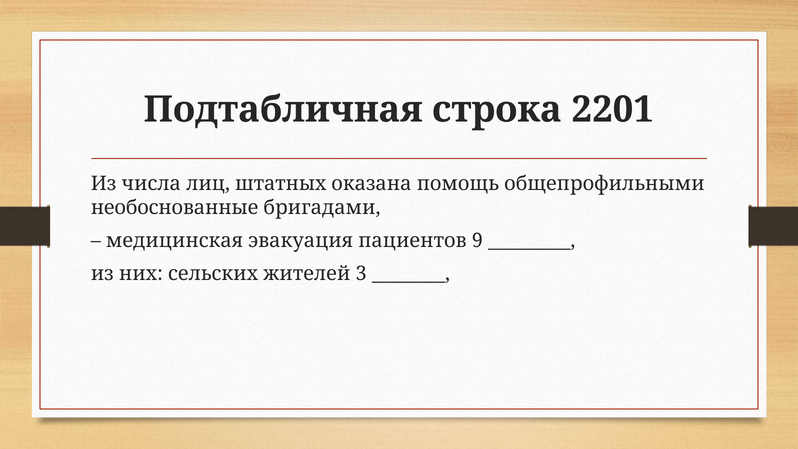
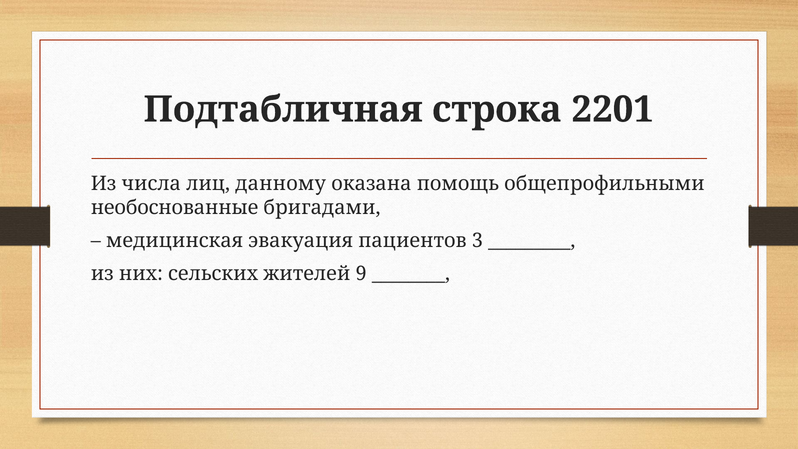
штатных: штатных -> данному (281, 184)
9: 9 -> 3 (477, 241)
3: 3 -> 9 (361, 274)
